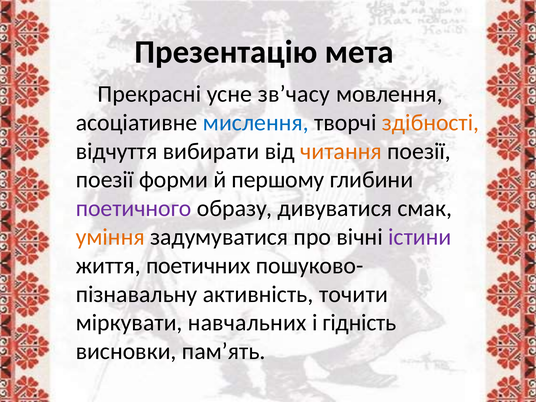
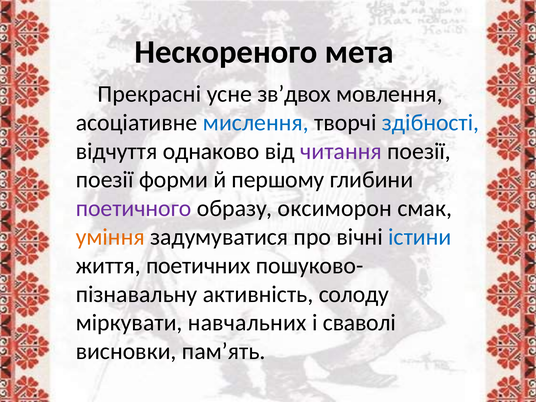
Презентацію: Презентацію -> Нескореного (226, 52)
зв’часу: зв’часу -> зв’двох (294, 94)
здібності colour: orange -> blue (431, 123)
вибирати: вибирати -> однаково (211, 151)
читання colour: orange -> purple (341, 151)
дивуватися: дивуватися -> оксиморон (335, 208)
істини colour: purple -> blue (420, 237)
точити: точити -> солоду (354, 294)
гідність: гідність -> сваволі (359, 323)
